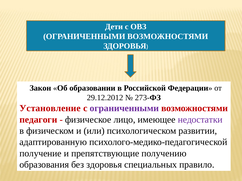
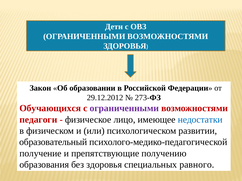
Установление: Установление -> Обучающихся (50, 109)
недостатки colour: purple -> blue (200, 120)
адаптированную: адаптированную -> образовательный (53, 142)
правило: правило -> равного (197, 165)
